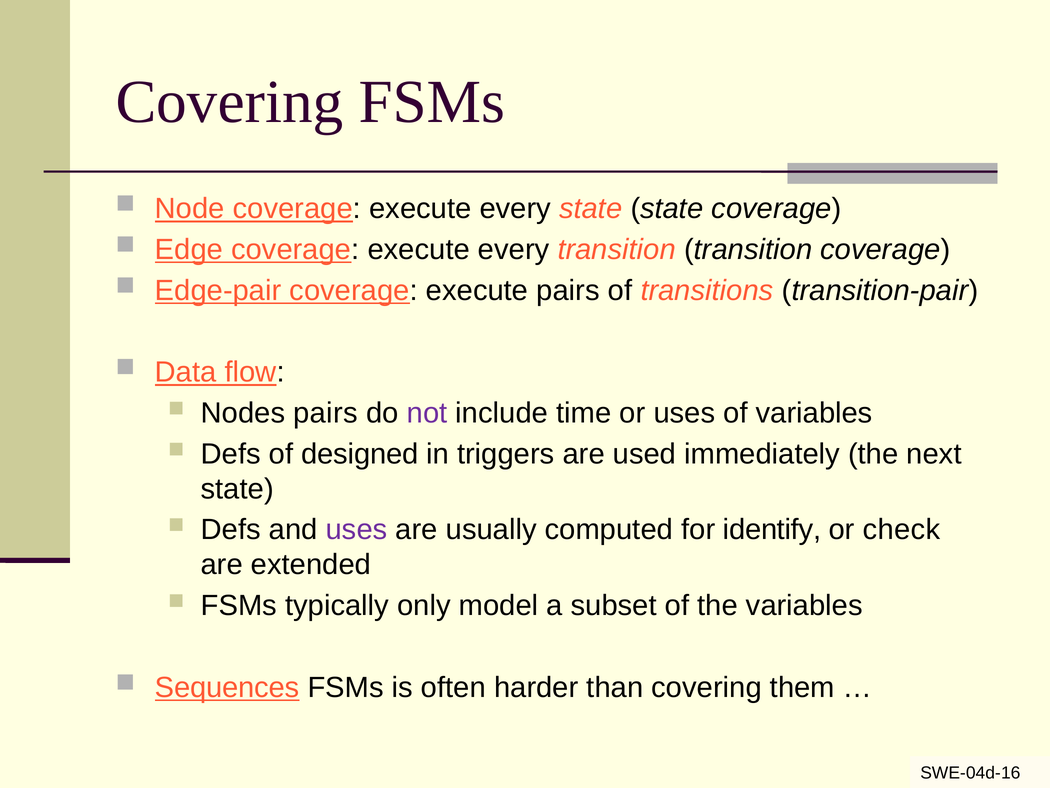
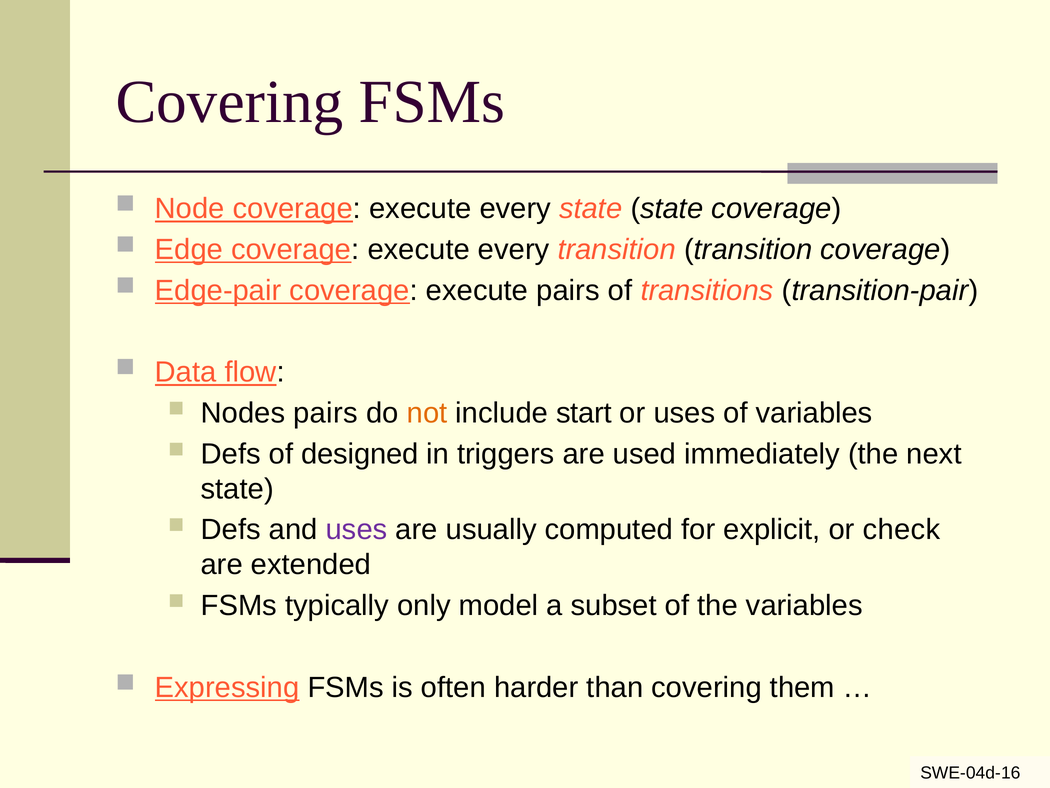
not colour: purple -> orange (427, 413)
time: time -> start (584, 413)
identify: identify -> explicit (772, 529)
Sequences: Sequences -> Expressing (227, 687)
